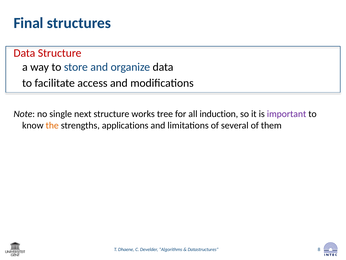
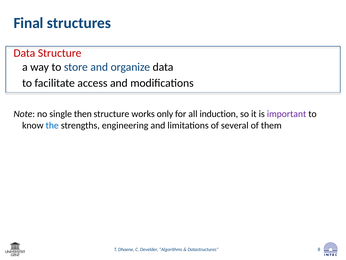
next: next -> then (83, 114)
tree: tree -> only (165, 114)
the colour: orange -> blue (52, 125)
applications: applications -> engineering (125, 125)
